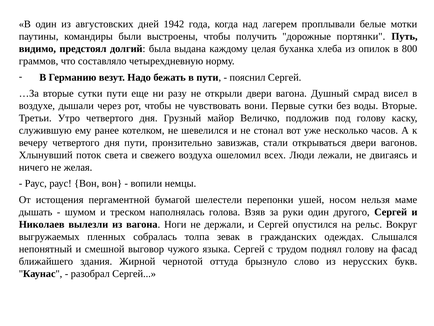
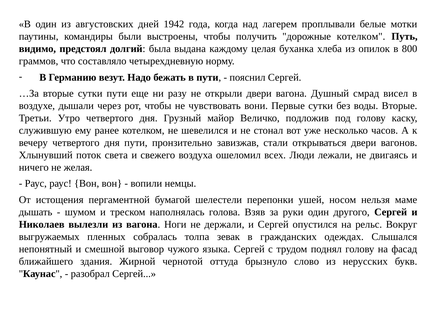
дорожные портянки: портянки -> котелком (361, 36)
